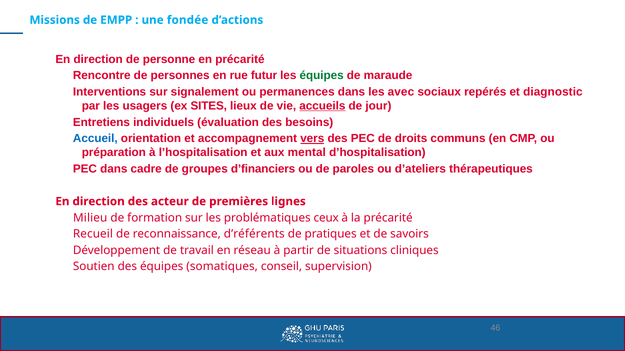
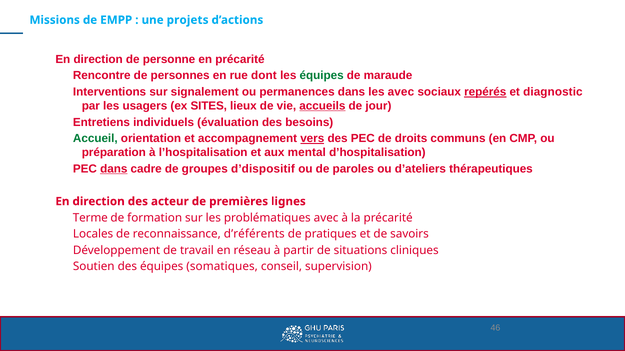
fondée: fondée -> projets (188, 20)
futur: futur -> dont (264, 76)
repérés underline: none -> present (485, 92)
Accueil colour: blue -> green (95, 139)
dans underline: none -> present (114, 169)
d’financiers: d’financiers -> d’dispositif (263, 169)
Milieu: Milieu -> Terme (90, 218)
problématiques ceux: ceux -> avec (326, 218)
Recueil: Recueil -> Locales (93, 234)
